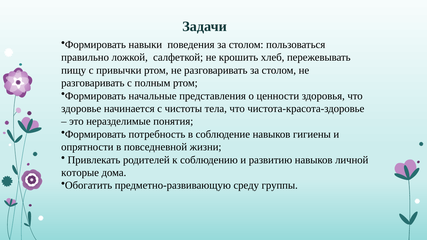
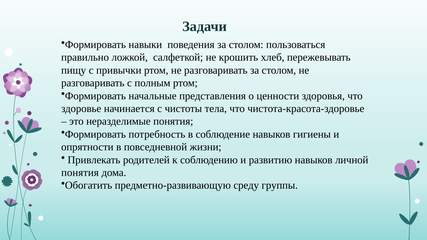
которые: которые -> понятия (80, 173)
